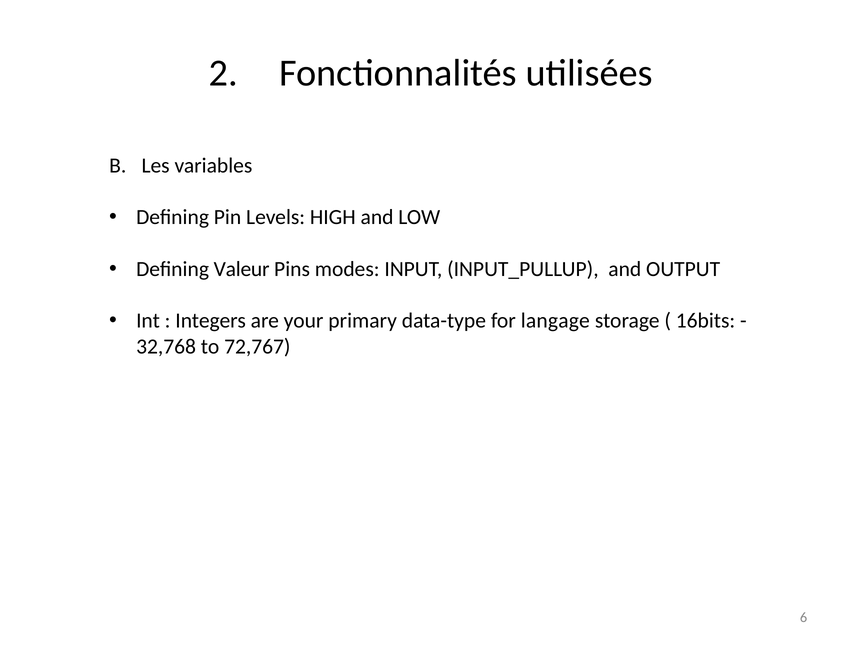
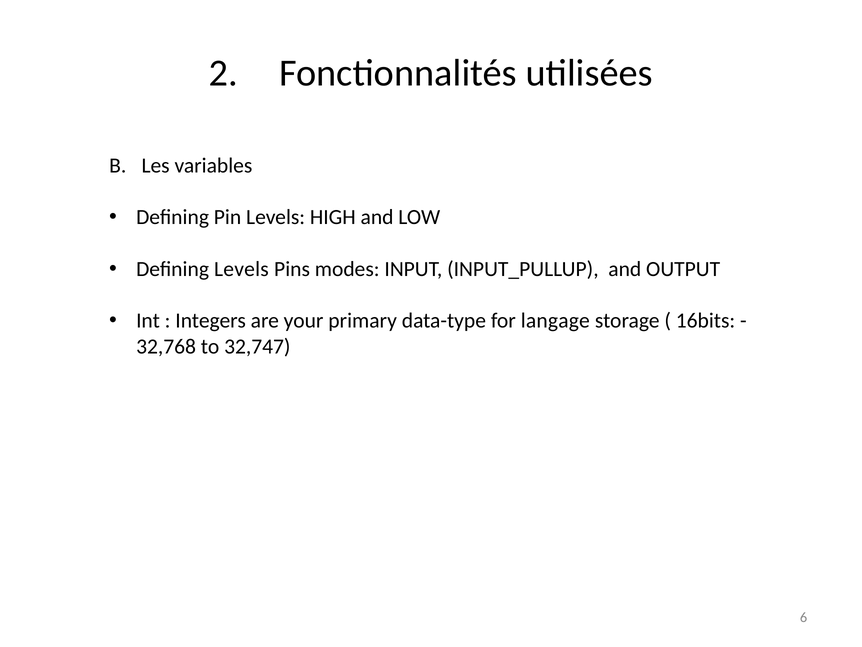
Defining Valeur: Valeur -> Levels (241, 269)
72,767: 72,767 -> 32,747 (257, 346)
